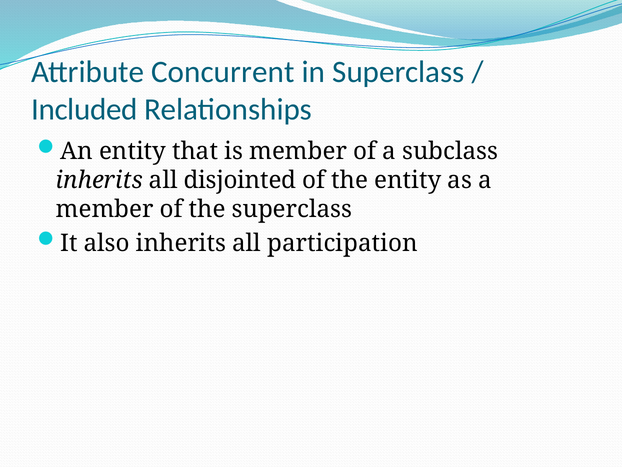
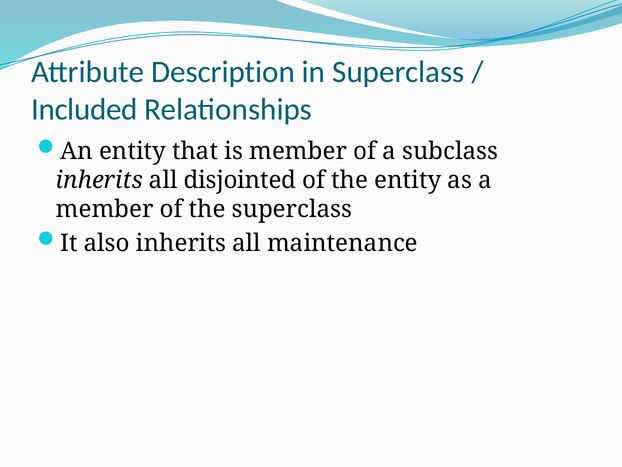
Concurrent: Concurrent -> Description (223, 72)
participation: participation -> maintenance (343, 243)
